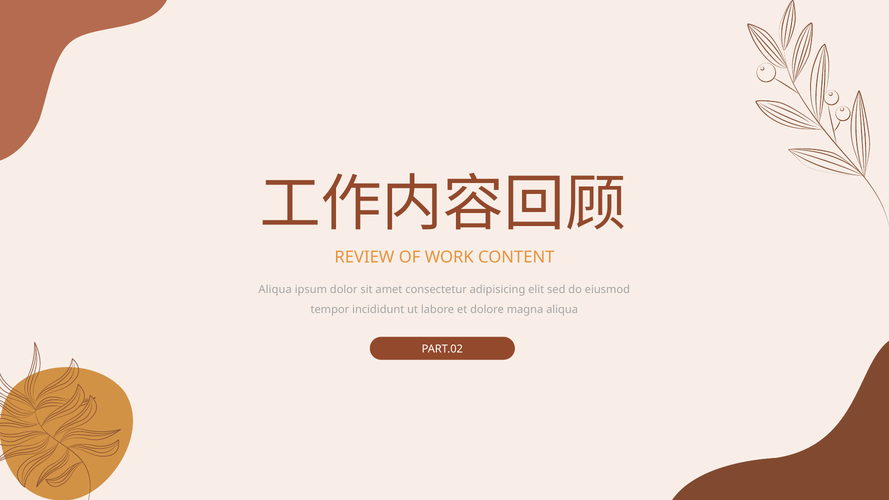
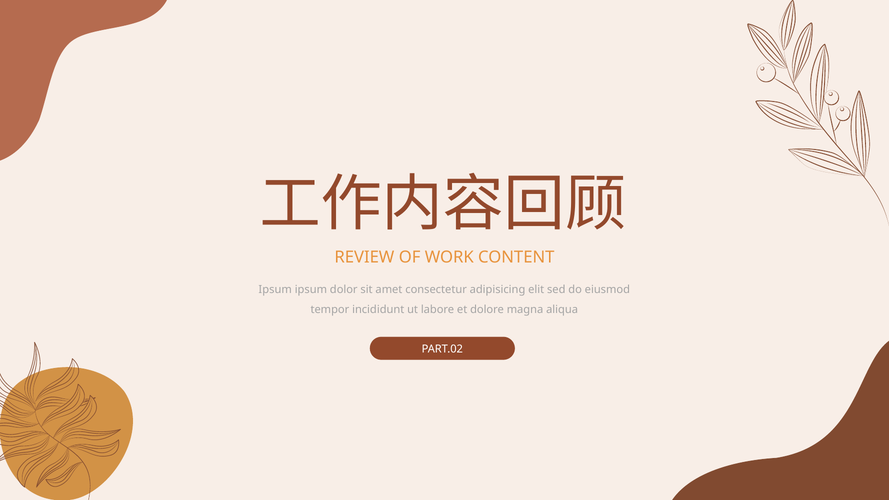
Aliqua: Aliqua -> Ipsum (275, 290)
